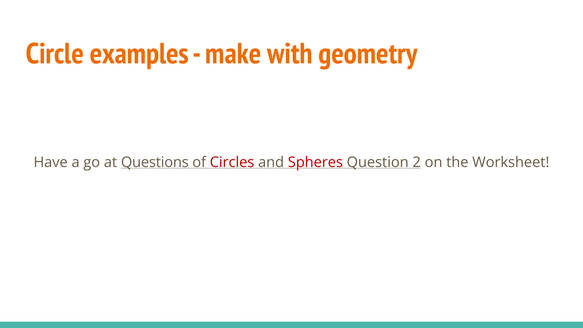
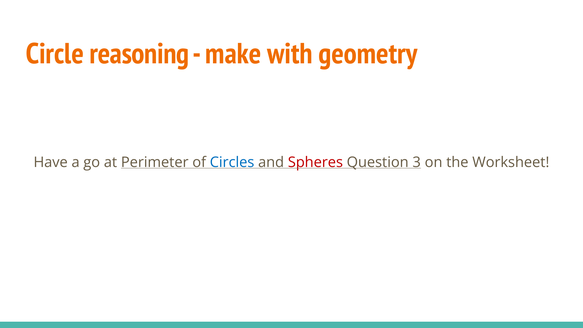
examples: examples -> reasoning (139, 54)
Questions: Questions -> Perimeter (155, 162)
Circles colour: red -> blue (232, 162)
2: 2 -> 3 (417, 162)
